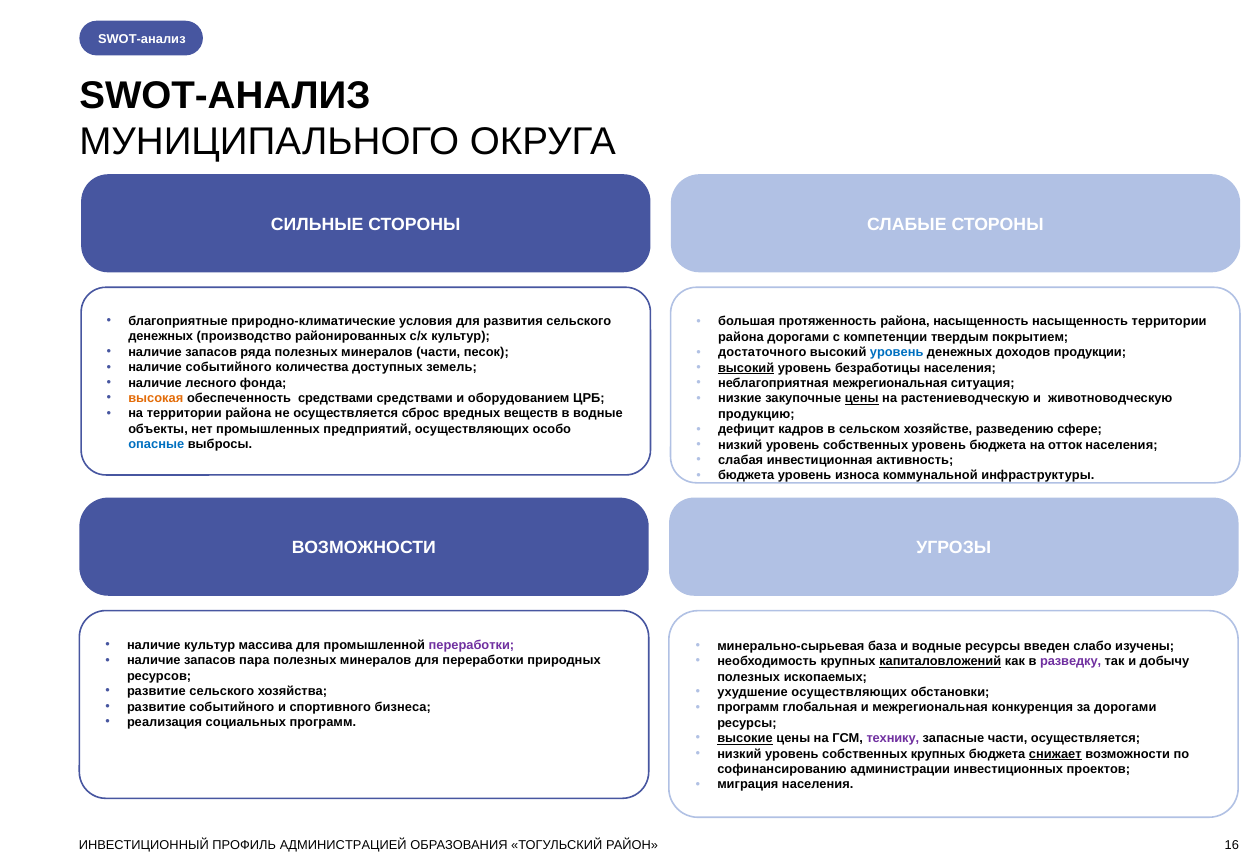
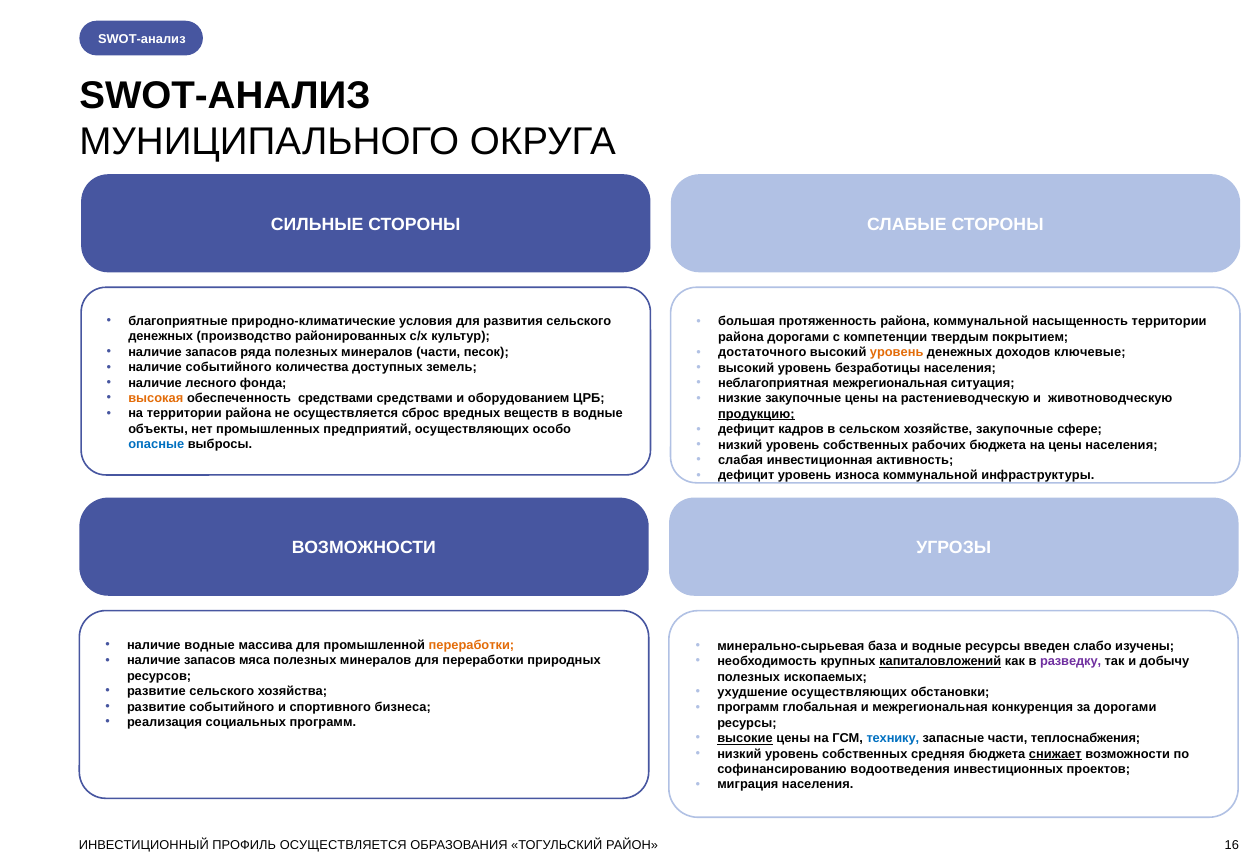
района насыщенность: насыщенность -> коммунальной (981, 322)
уровень colour: blue -> orange (897, 353)
продукции: продукции -> ключевые (1090, 353)
высокий underline: present -> none (746, 368)
цены underline: present -> none (862, 399)
продукцию underline: none -> present (756, 414)
хозяйстве разведению: разведению -> закупочные (1015, 430)
собственных уровень: уровень -> рабочих (939, 445)
на отток: отток -> цены (1065, 445)
бюджета: бюджета -> дефицит (746, 476)
наличие культур: культур -> водные (210, 645)
переработки colour: purple -> orange (471, 645)
пара: пара -> мяса (254, 661)
технику colour: purple -> blue (893, 739)
части осуществляется: осуществляется -> теплоснабжения (1086, 739)
собственных крупных: крупных -> средняя (938, 754)
администрации: администрации -> водоотведения (900, 769)
ПРОФИЛЬ АДМИНИСТРАЦИЕЙ: АДМИНИСТРАЦИЕЙ -> ОСУЩЕСТВЛЯЕТСЯ (343, 845)
